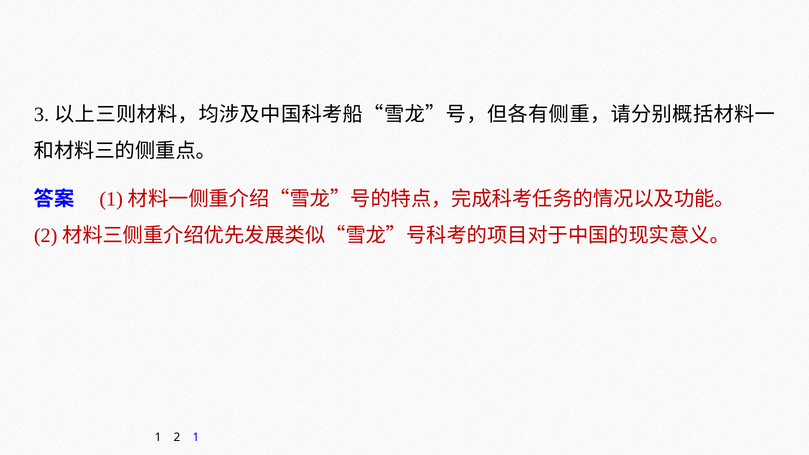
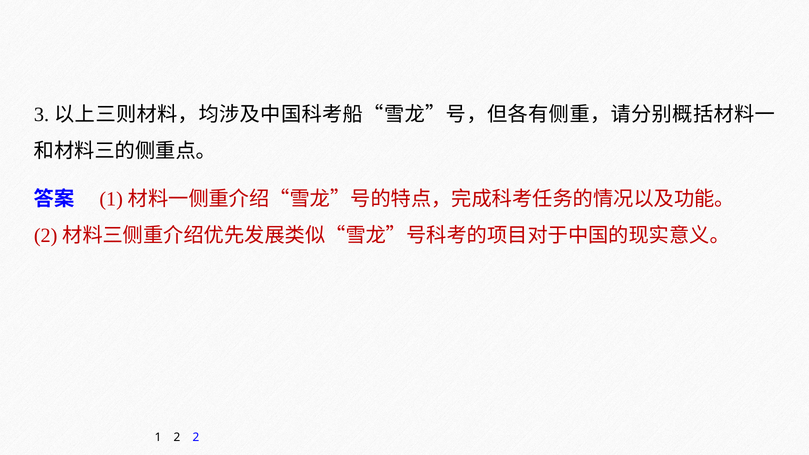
2 1: 1 -> 2 (196, 437)
